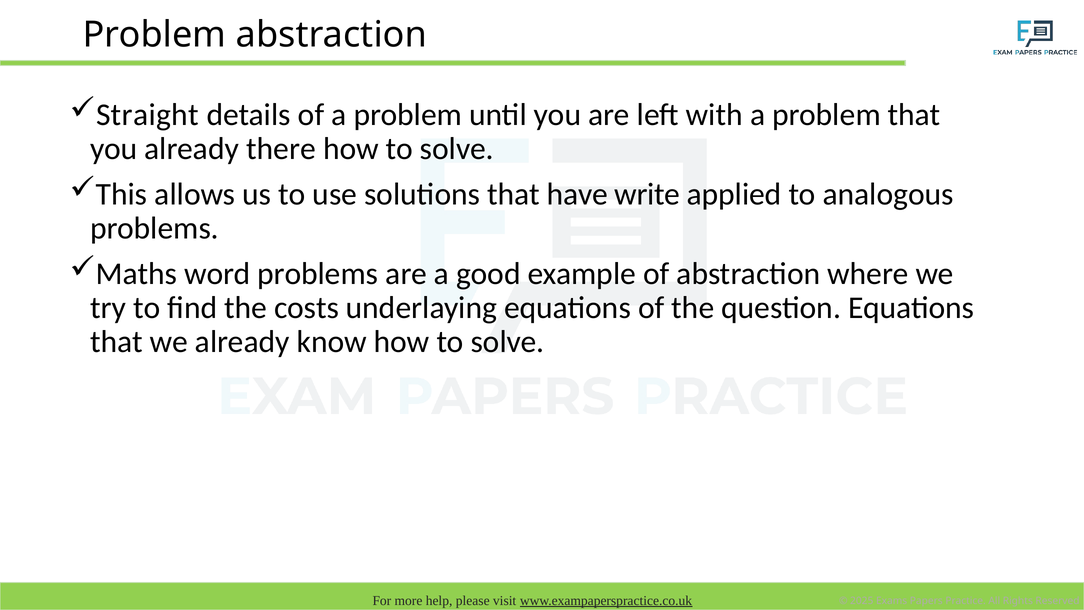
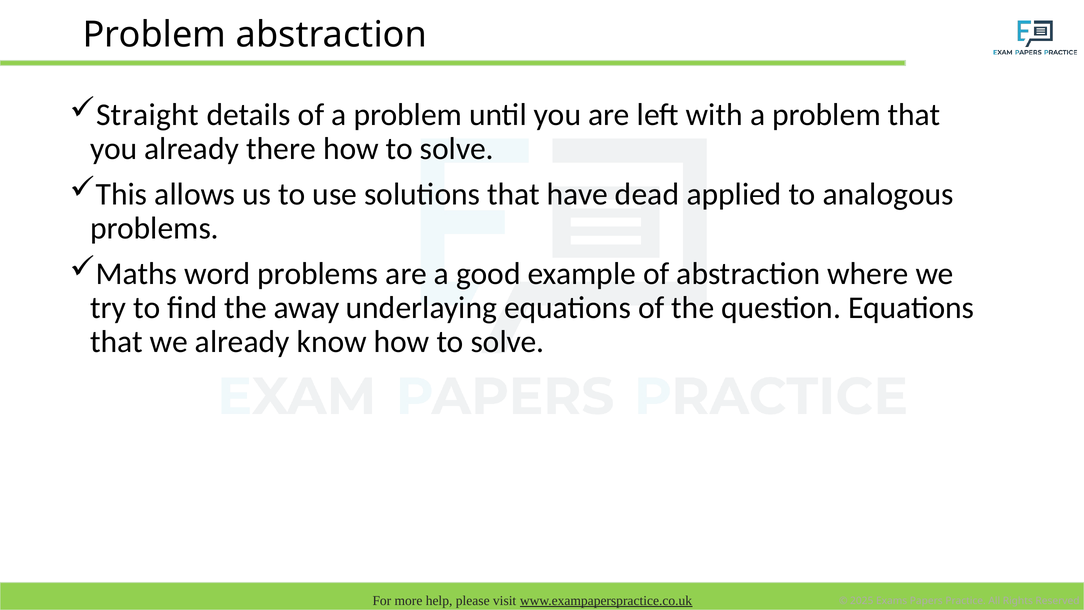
write: write -> dead (647, 194)
costs: costs -> away (307, 308)
